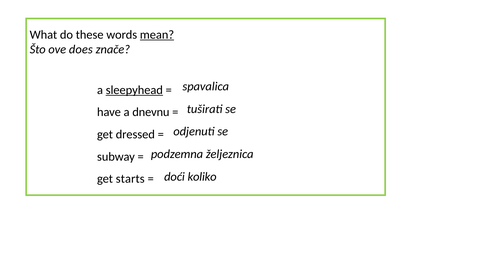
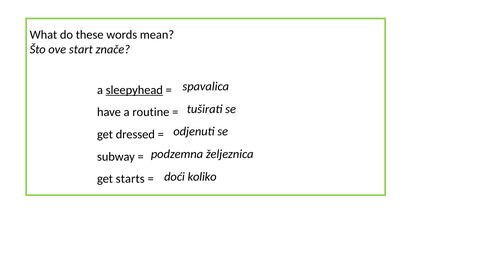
mean underline: present -> none (157, 35)
does: does -> start (81, 49)
dnevnu: dnevnu -> routine (151, 112)
